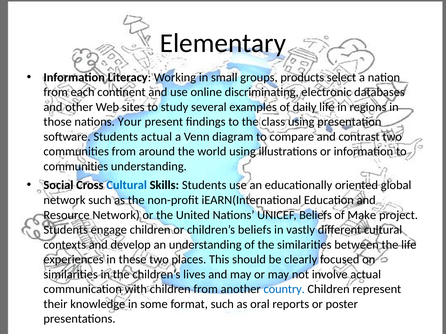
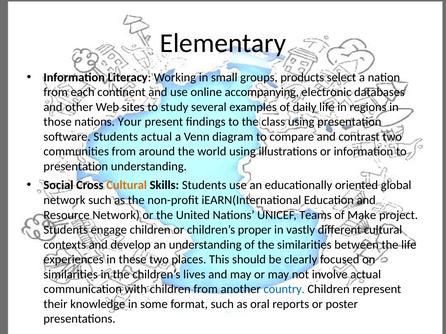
discriminating: discriminating -> accompanying (262, 92)
communities: communities -> presentation (76, 167)
Cultural colour: blue -> orange (127, 186)
UNICEF Beliefs: Beliefs -> Teams (315, 215)
children’s beliefs: beliefs -> proper (255, 230)
